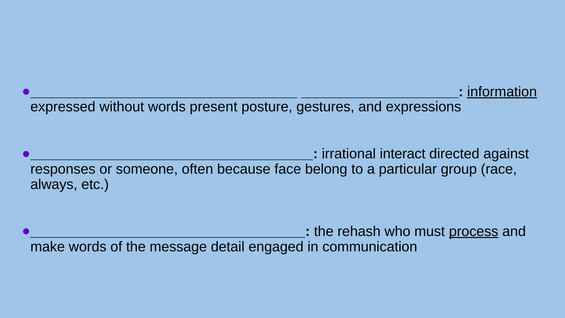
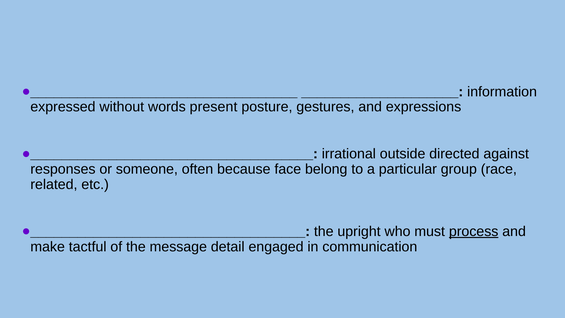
information underline: present -> none (502, 92)
interact: interact -> outside (403, 154)
always: always -> related (54, 184)
rehash: rehash -> upright (359, 231)
make words: words -> tactful (88, 247)
